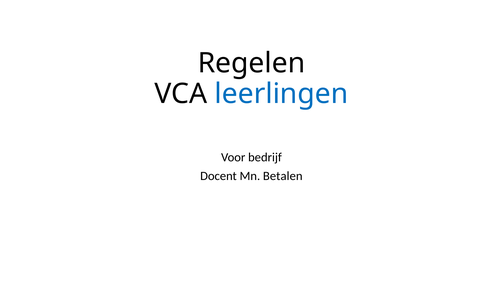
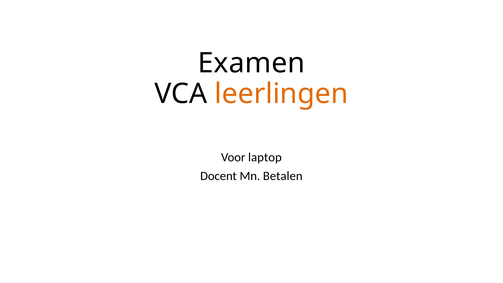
Regelen: Regelen -> Examen (251, 63)
leerlingen colour: blue -> orange (281, 94)
bedrijf: bedrijf -> laptop (265, 157)
